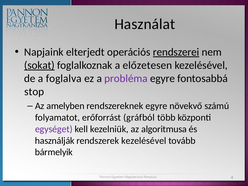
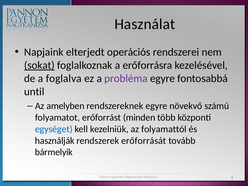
rendszerei underline: present -> none (176, 52)
előzetesen: előzetesen -> erőforrásra (147, 65)
stop: stop -> until (34, 92)
gráfból: gráfból -> minden (139, 118)
egységet colour: purple -> blue (54, 129)
algoritmusa: algoritmusa -> folyamattól (164, 129)
rendszerek kezelésével: kezelésével -> erőforrását (144, 141)
